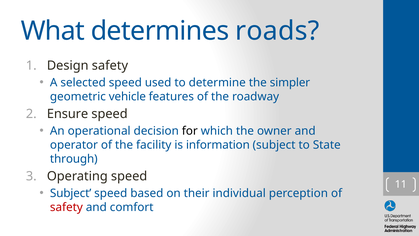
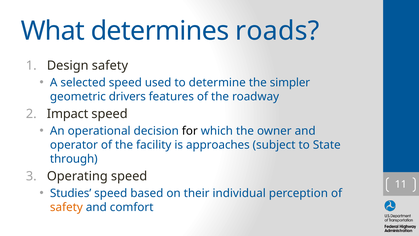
vehicle: vehicle -> drivers (127, 97)
Ensure: Ensure -> Impact (68, 114)
information: information -> approaches (218, 145)
Subject: Subject -> Studies (71, 193)
safety colour: red -> orange (66, 207)
